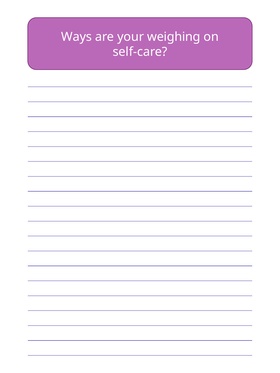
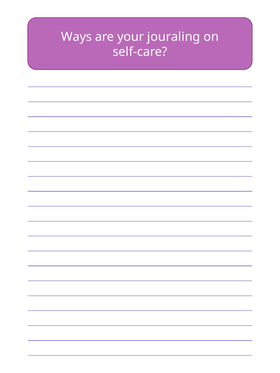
weighing: weighing -> jouraling (174, 37)
